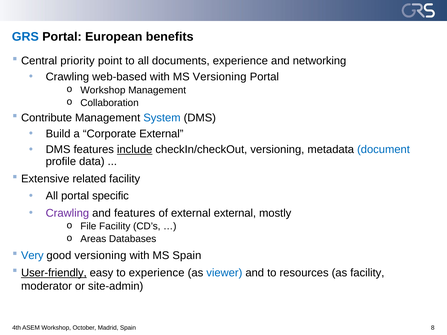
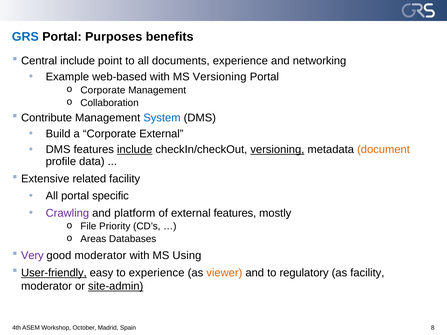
European: European -> Purposes (114, 37)
Central priority: priority -> include (78, 61)
Crawling: Crawling -> Example (67, 77)
Workshop: Workshop -> Corporate (103, 90)
versioning underline: none -> present (277, 150)
document colour: blue -> orange (383, 150)
and features: features -> platform (135, 213)
external external: external -> features (235, 213)
File Facility: Facility -> Priority (115, 226)
Very colour: blue -> purple (32, 256)
good versioning: versioning -> moderator (100, 256)
MS Spain: Spain -> Using (187, 256)
viewer colour: blue -> orange (224, 273)
resources: resources -> regulatory (304, 273)
site-admin underline: none -> present (116, 286)
